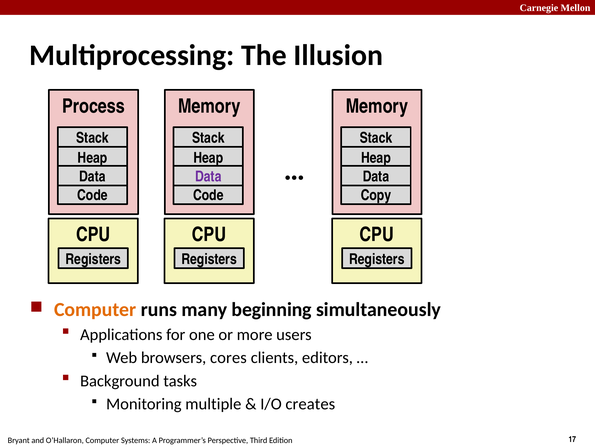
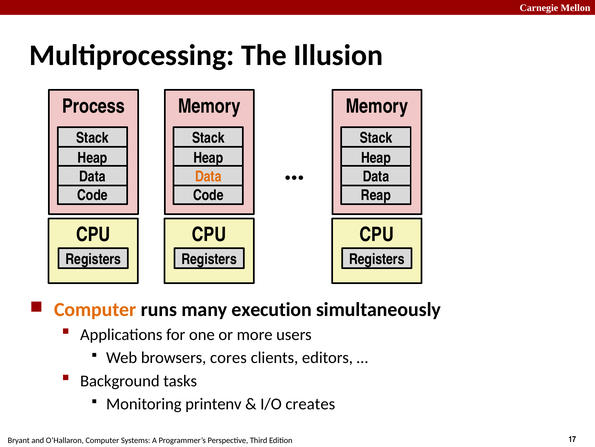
Data colour: purple -> orange (208, 176)
Copy: Copy -> Reap (376, 195)
beginning: beginning -> execution (272, 309)
multiple: multiple -> printenv (213, 403)
